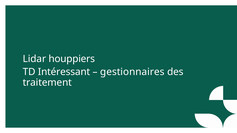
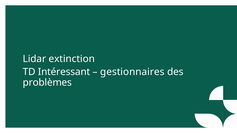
houppiers: houppiers -> extinction (72, 59)
traitement: traitement -> problèmes (47, 83)
